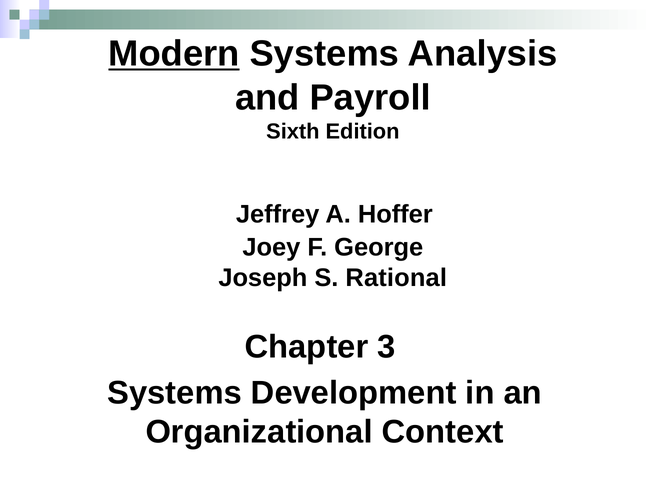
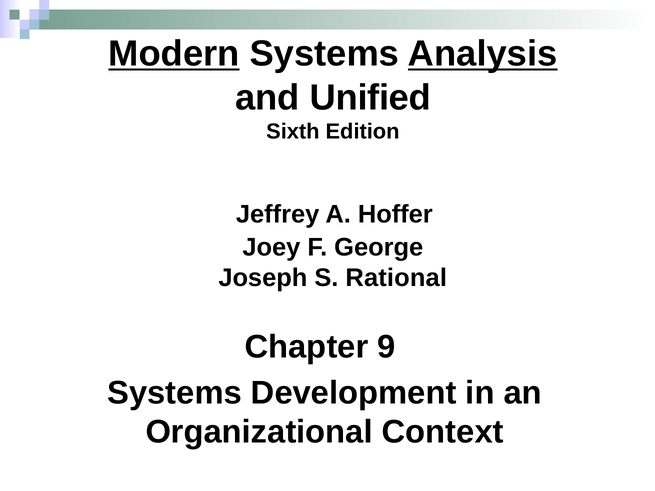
Analysis underline: none -> present (483, 54)
Payroll: Payroll -> Unified (370, 98)
3: 3 -> 9 (386, 347)
